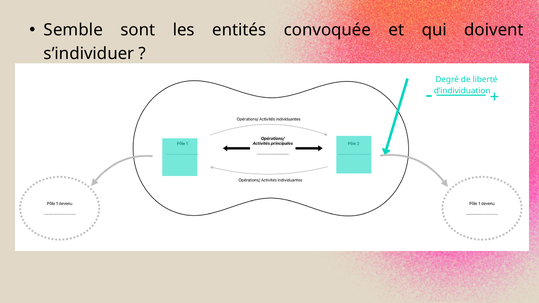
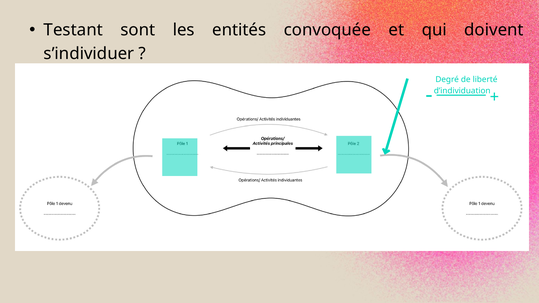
Semble: Semble -> Testant (73, 30)
